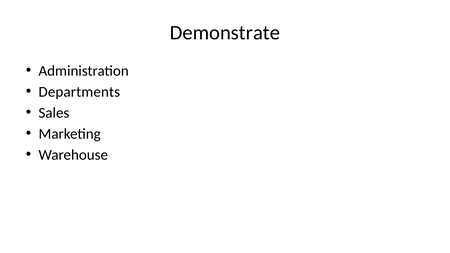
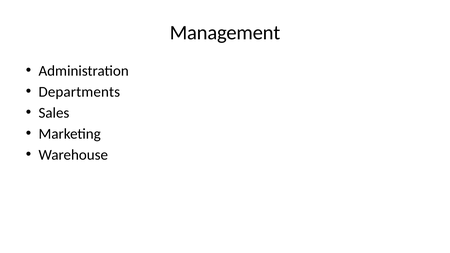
Demonstrate: Demonstrate -> Management (225, 33)
